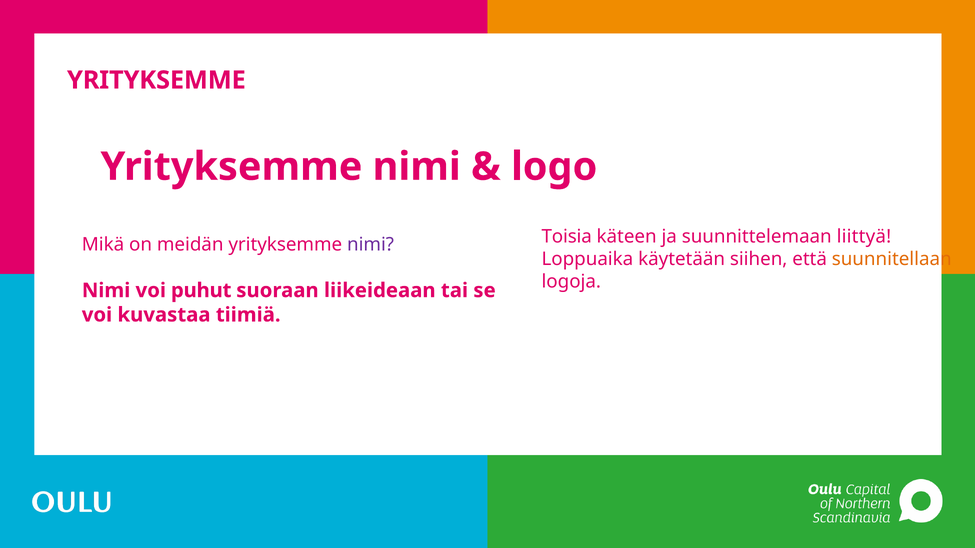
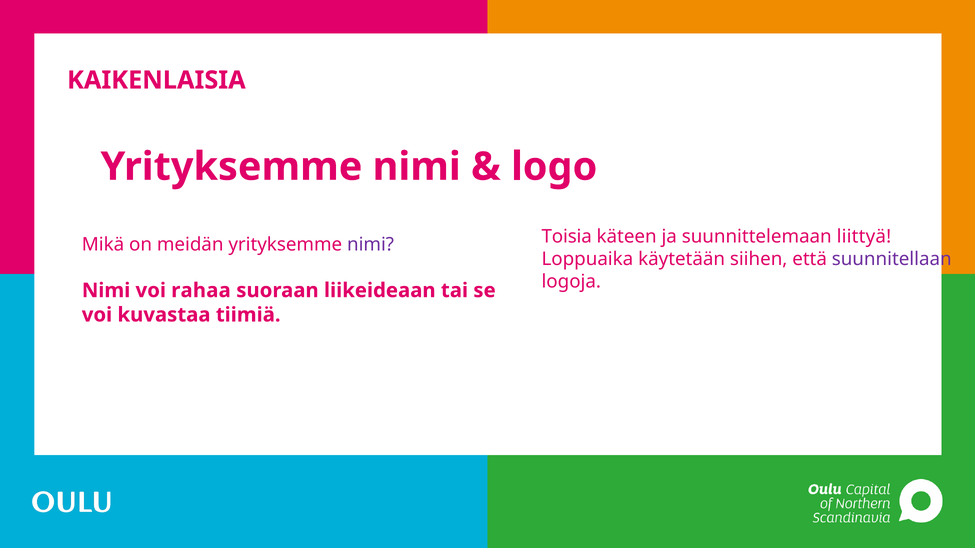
YRITYKSEMME: YRITYKSEMME -> KAIKENLAISIA (156, 80)
suunnitellaan colour: orange -> purple (892, 259)
puhut: puhut -> rahaa (201, 291)
